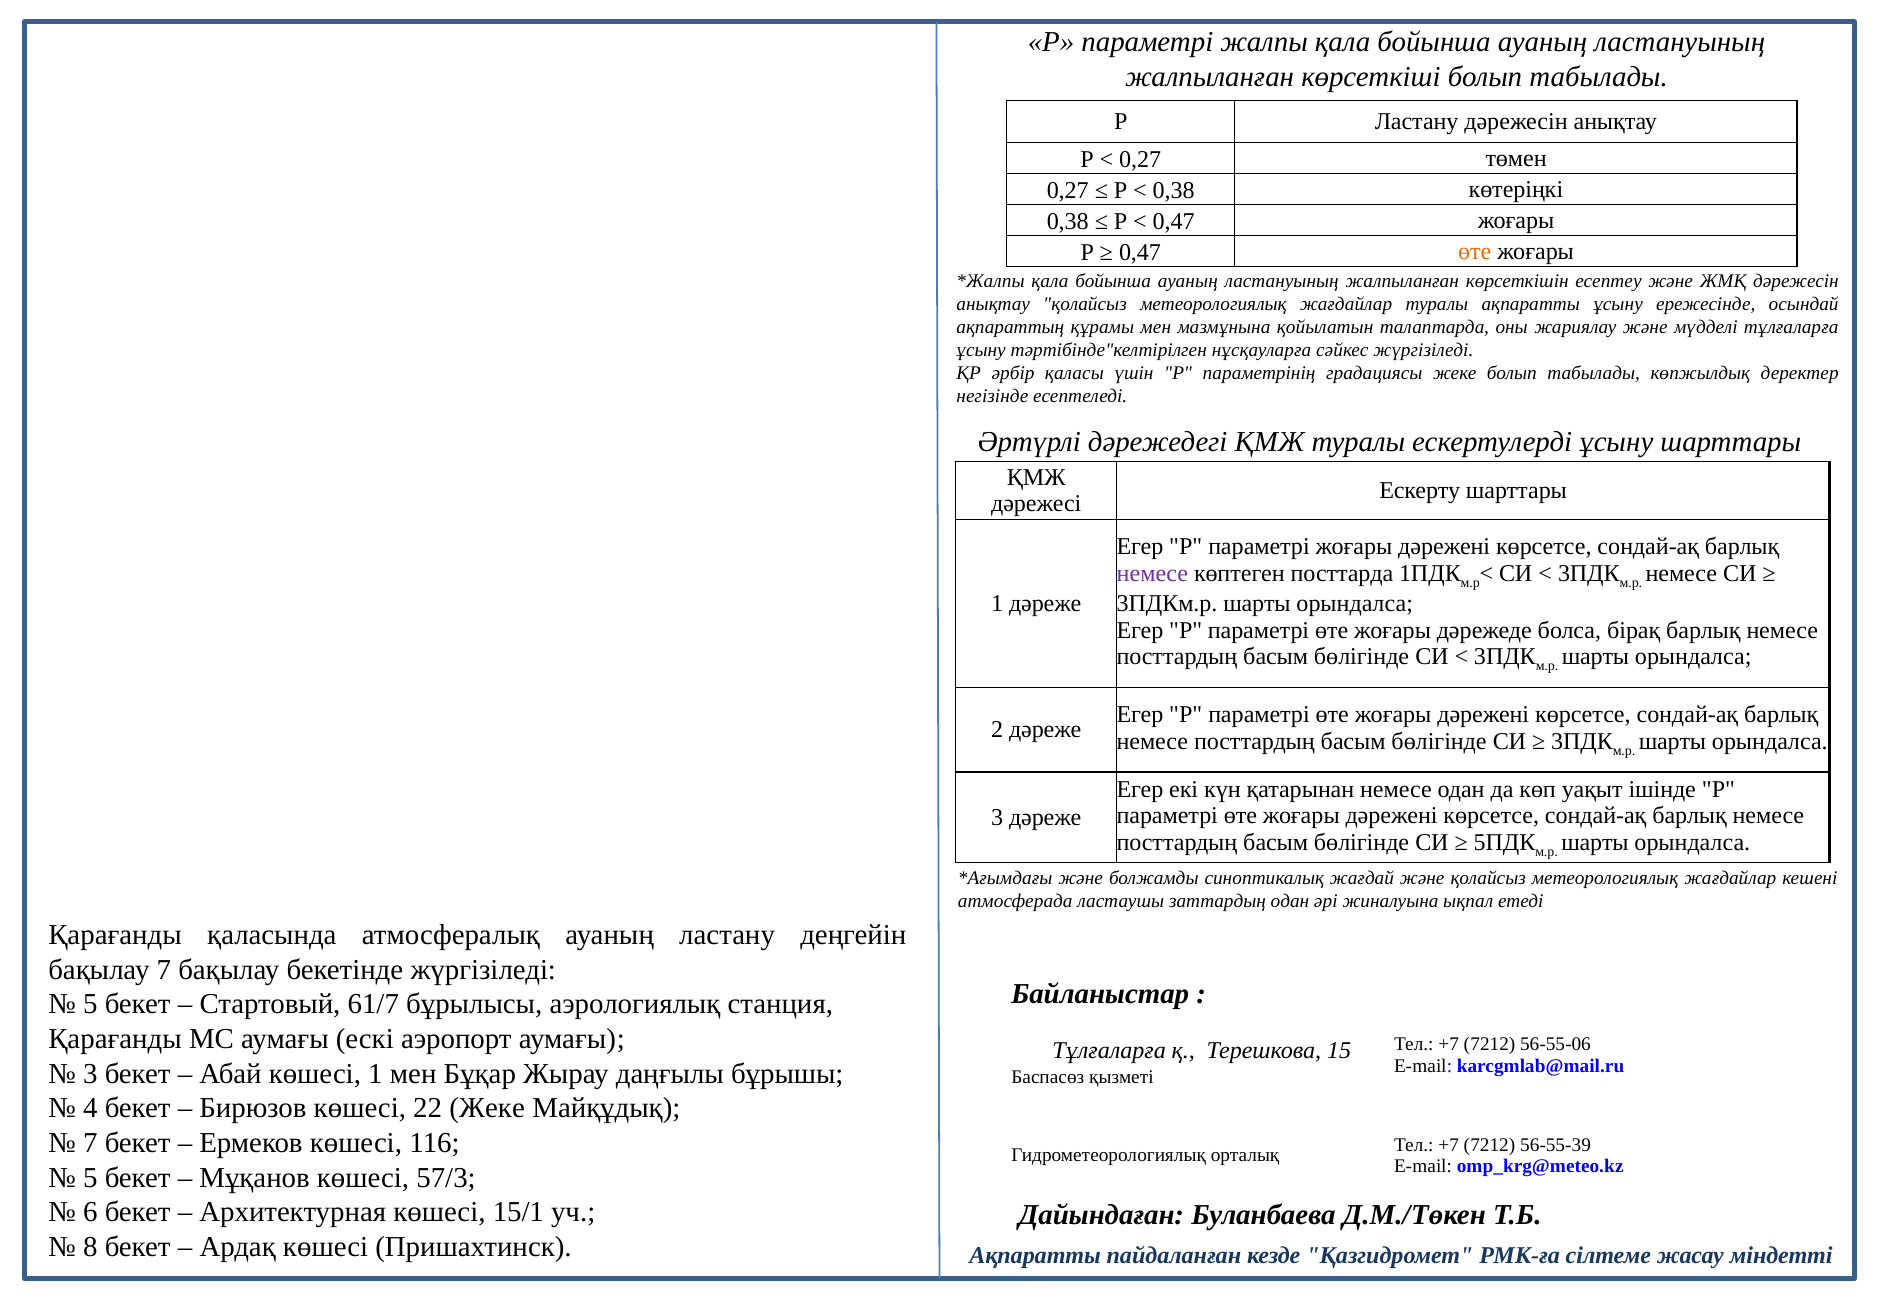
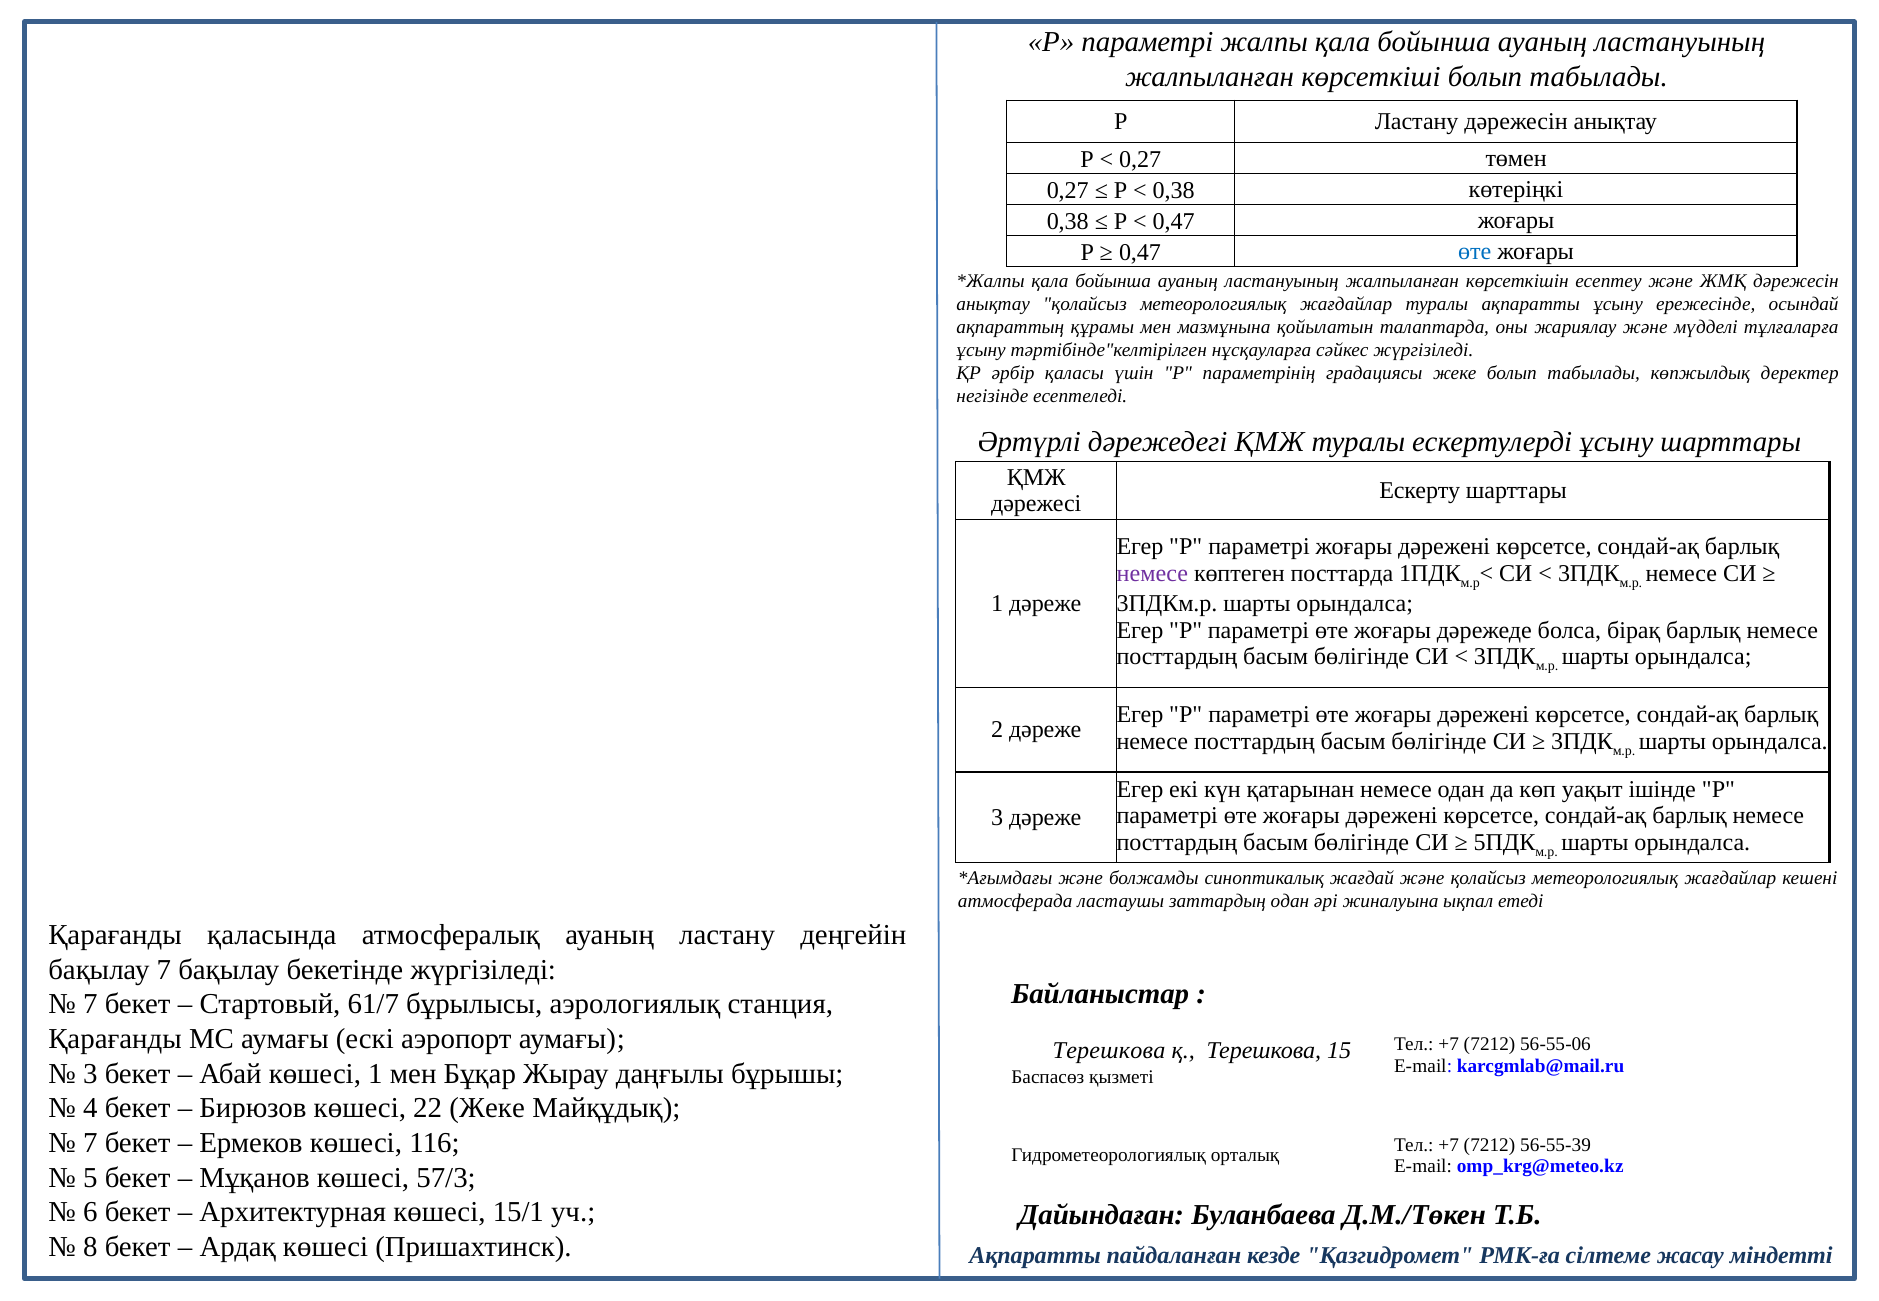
өте colour: orange -> blue (1475, 251)
5: 5 -> 7 (90, 1004)
Тұлғаларға: Тұлғаларға -> Терешкова (1109, 1051)
